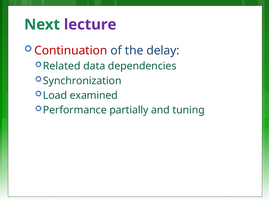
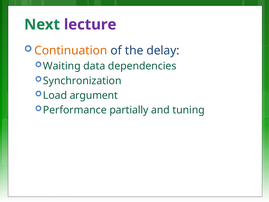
Continuation colour: red -> orange (71, 51)
Related: Related -> Waiting (62, 66)
examined: examined -> argument (94, 95)
